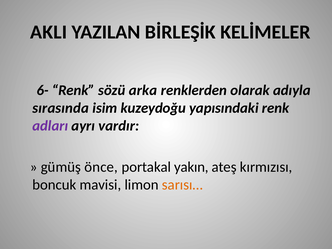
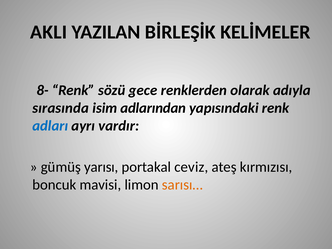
6-: 6- -> 8- (43, 90)
arka: arka -> gece (143, 90)
kuzeydoğu: kuzeydoğu -> adlarından (153, 108)
adları colour: purple -> blue (50, 126)
önce: önce -> yarısı (101, 167)
yakın: yakın -> ceviz (191, 167)
